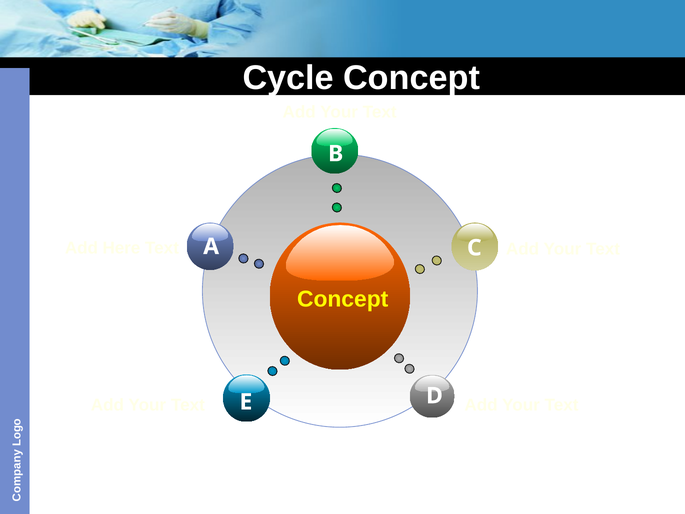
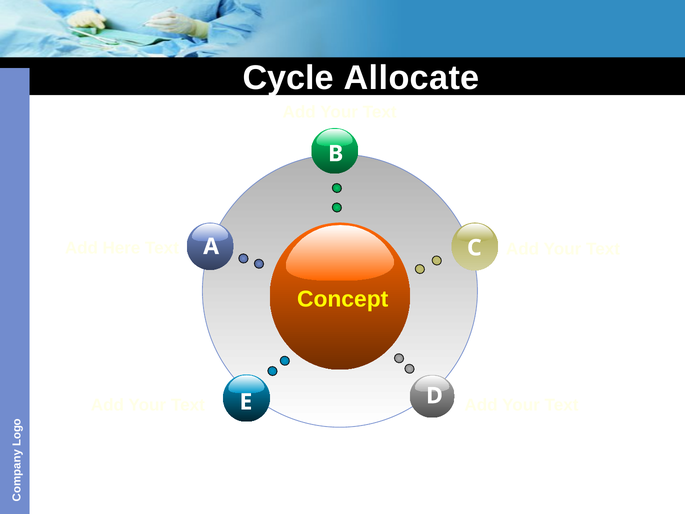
Cycle Concept: Concept -> Allocate (412, 78)
